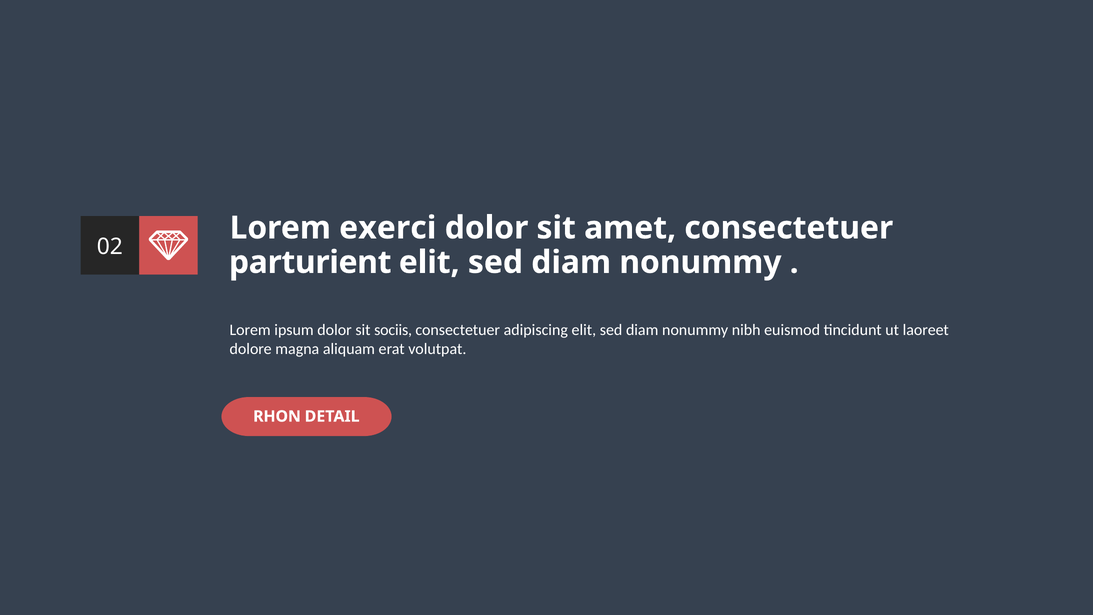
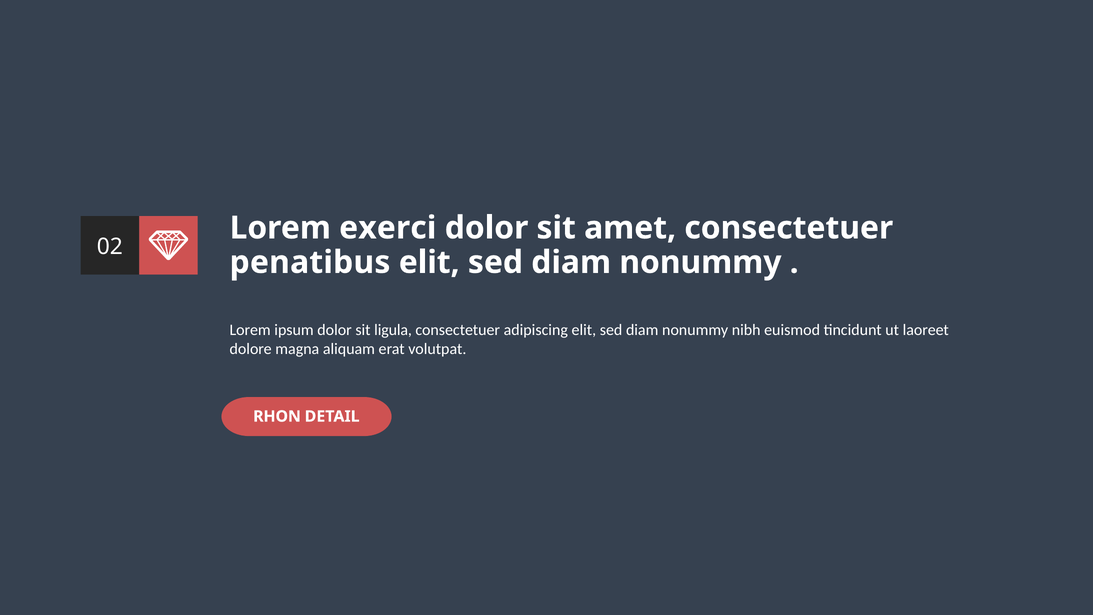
parturient: parturient -> penatibus (310, 262)
sociis: sociis -> ligula (393, 330)
